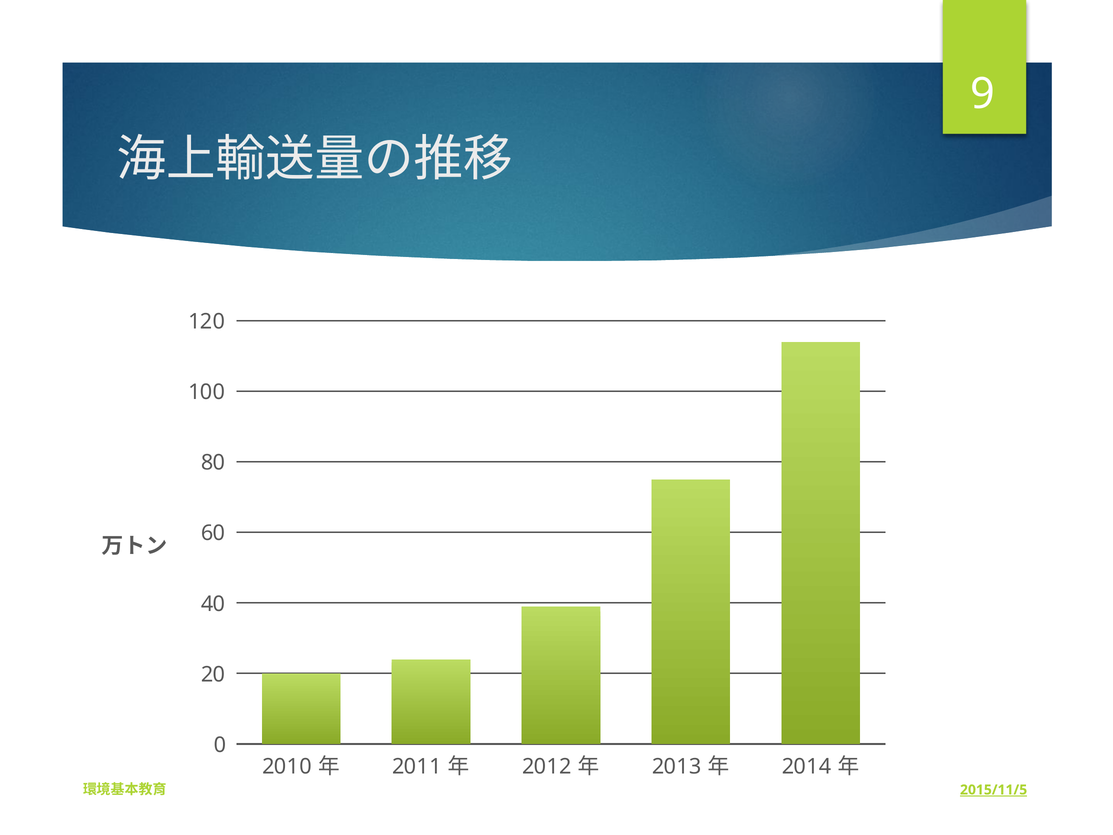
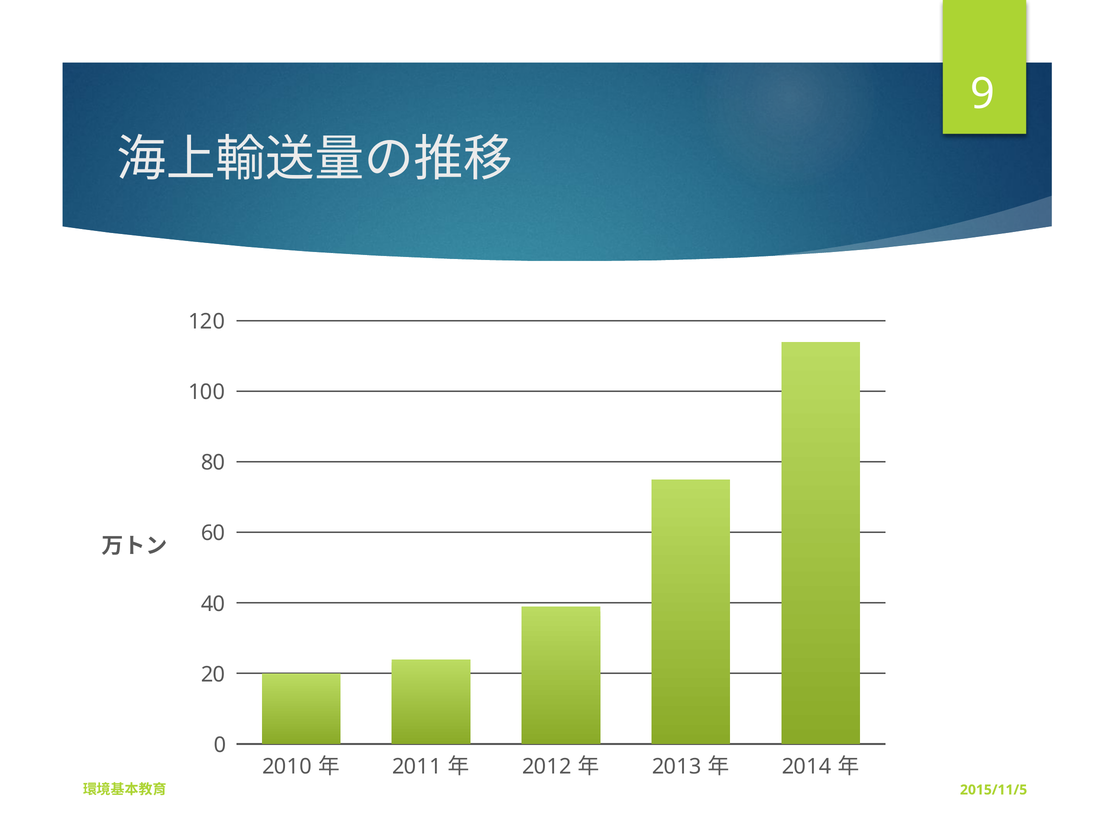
2015/11/5 underline: present -> none (994, 790)
